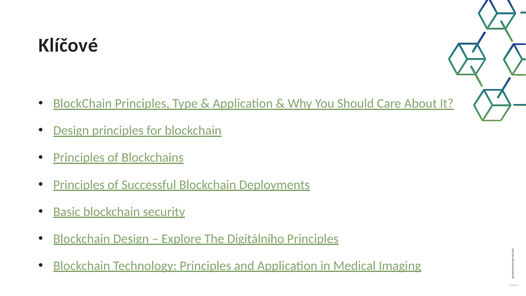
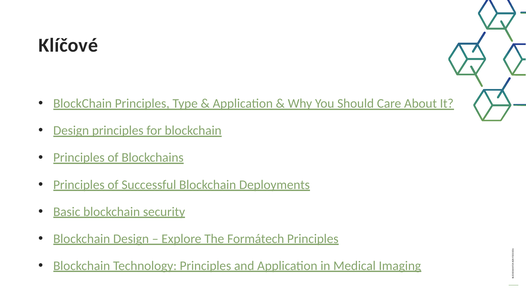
Digitálního: Digitálního -> Formátech (256, 239)
